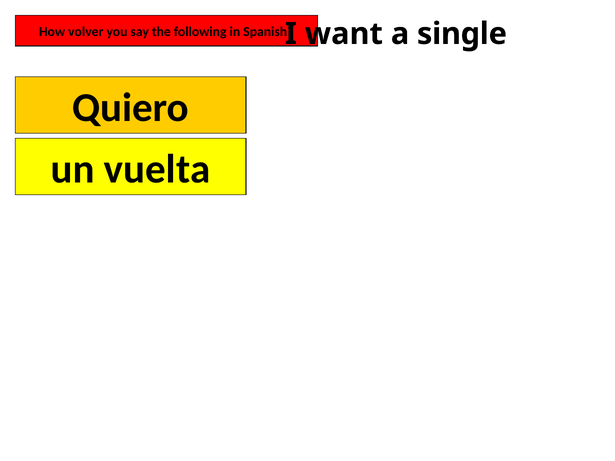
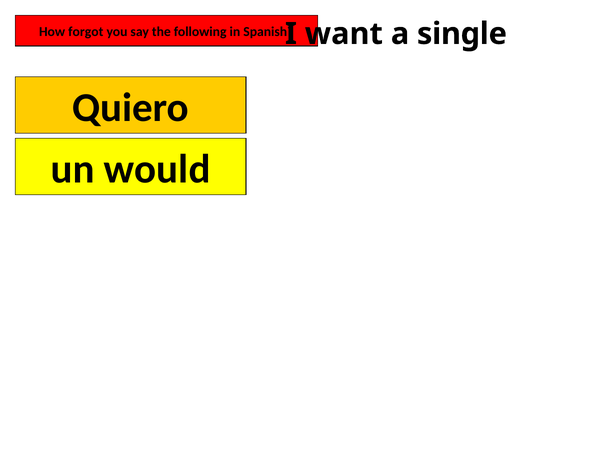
volver: volver -> forgot (86, 32)
vuelta: vuelta -> would (157, 169)
